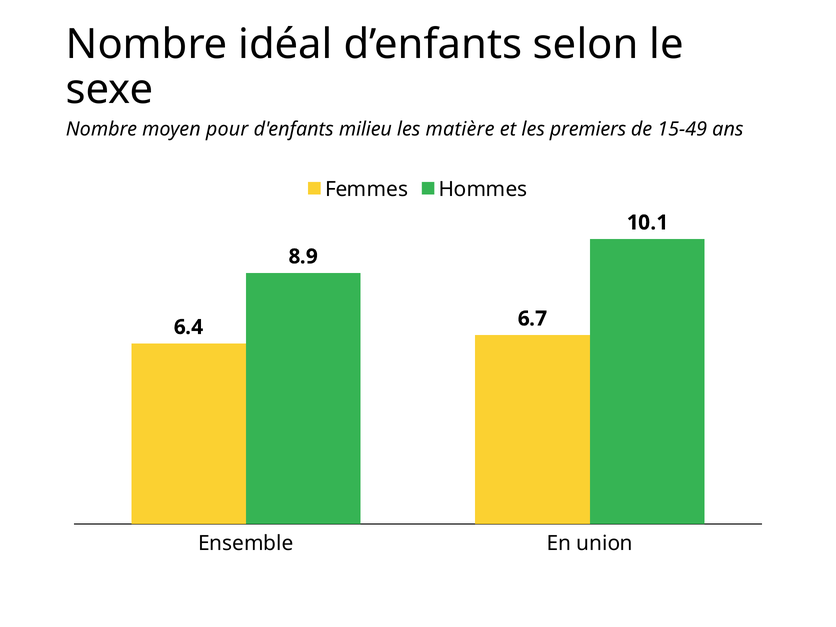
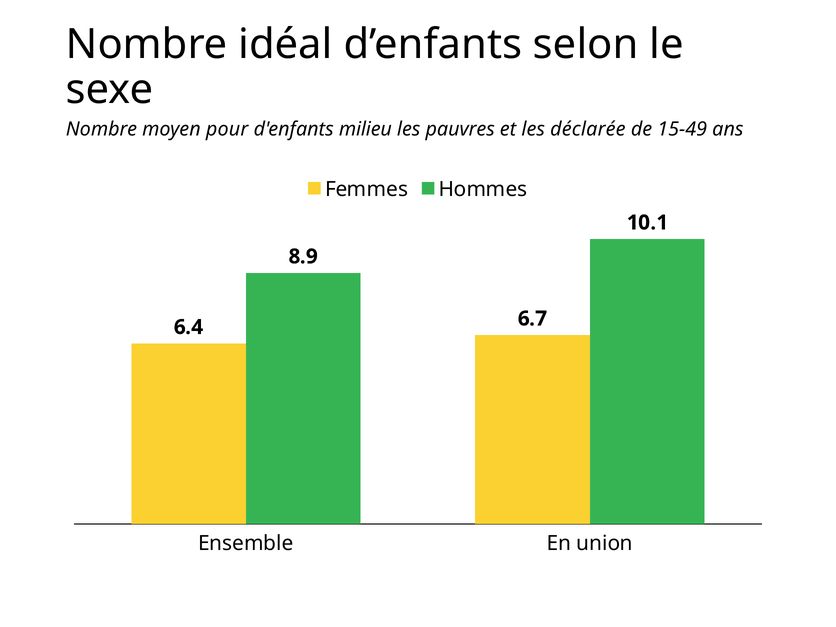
matière: matière -> pauvres (460, 129)
premiers: premiers -> déclarée (588, 129)
